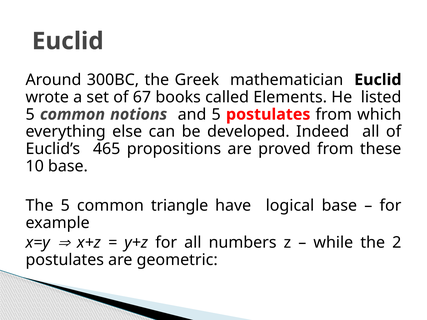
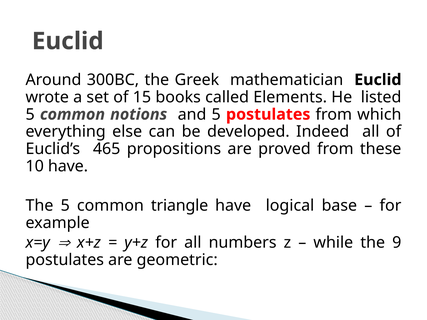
67: 67 -> 15 (142, 97)
10 base: base -> have (68, 166)
2: 2 -> 9 (397, 243)
